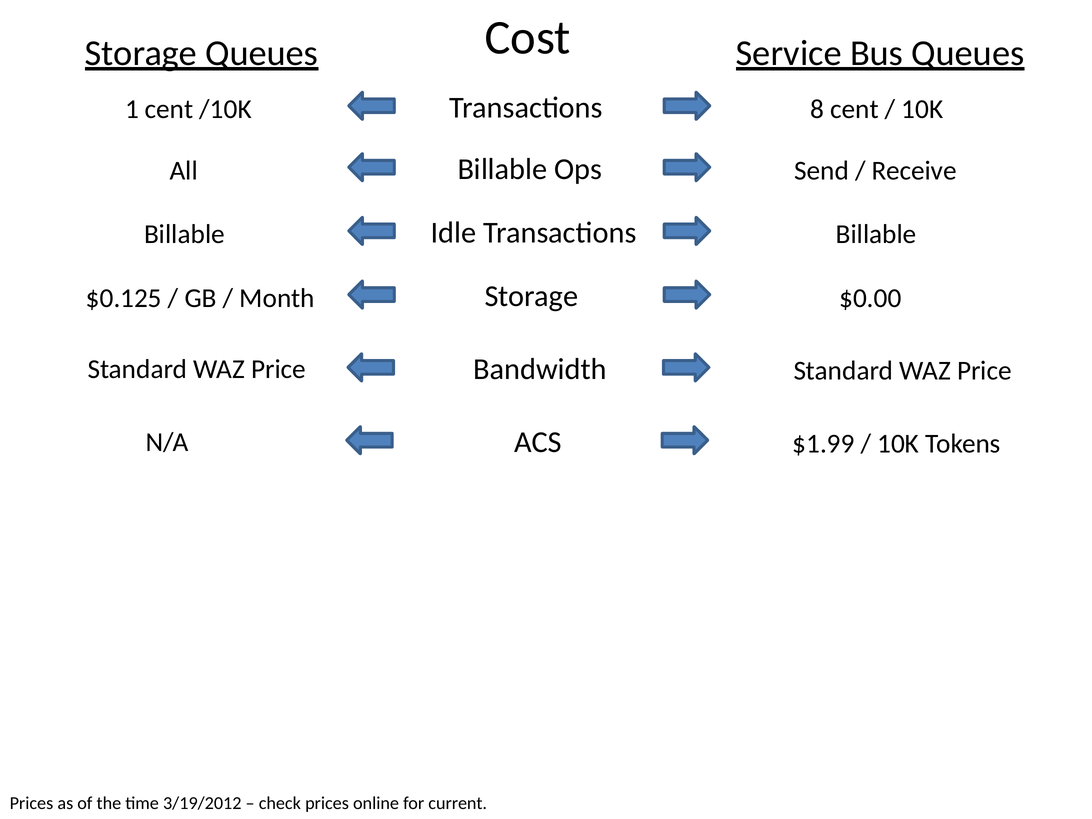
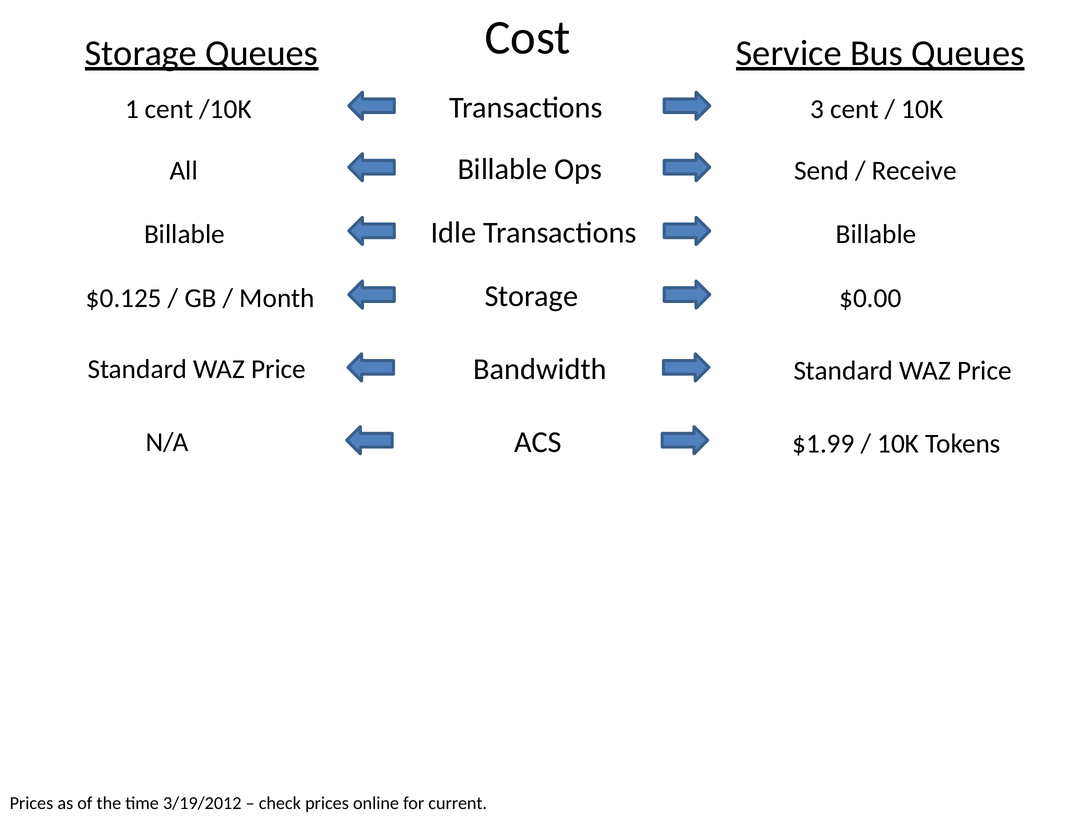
8: 8 -> 3 (817, 109)
